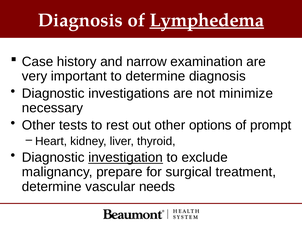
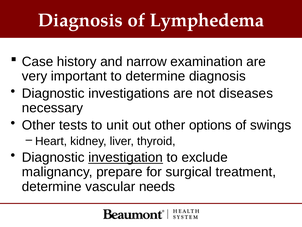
Lymphedema underline: present -> none (207, 20)
minimize: minimize -> diseases (246, 93)
rest: rest -> unit (117, 125)
prompt: prompt -> swings (271, 125)
